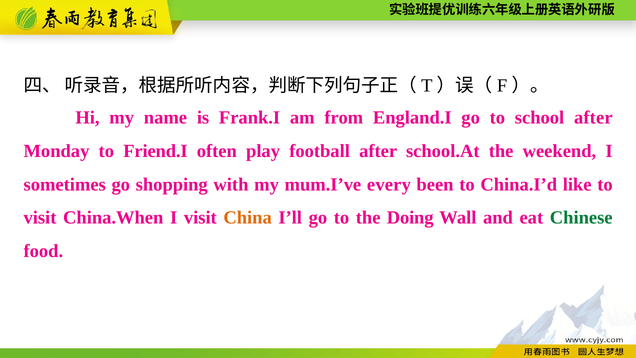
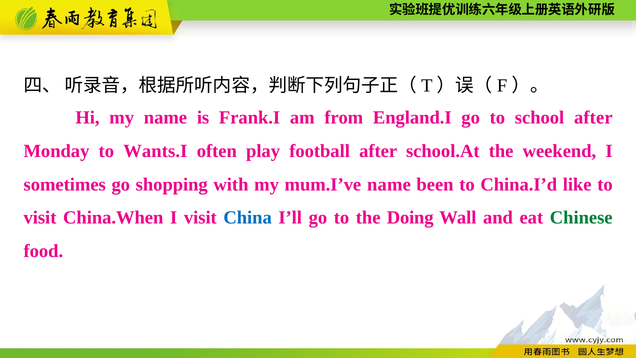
Friend.I: Friend.I -> Wants.I (155, 151)
mum.I’ve every: every -> name (389, 184)
China colour: orange -> blue (248, 218)
